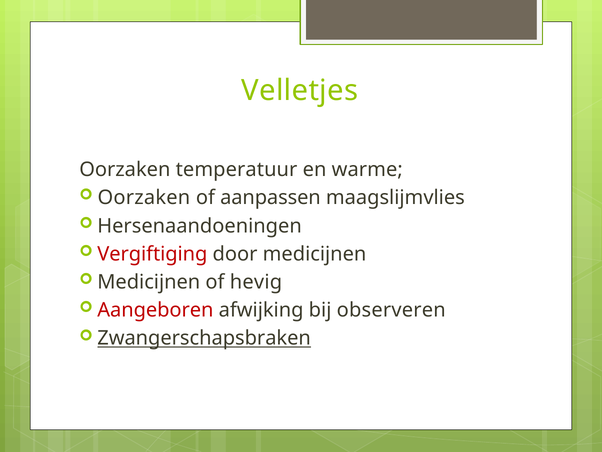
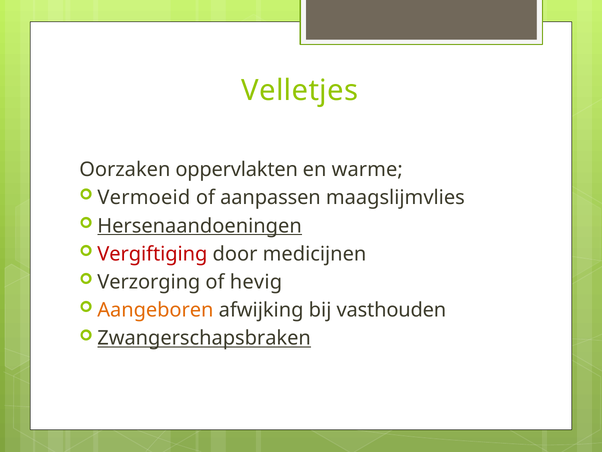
temperatuur: temperatuur -> oppervlakten (237, 169)
Oorzaken: Oorzaken -> Vermoeid (144, 198)
Hersenaandoeningen underline: none -> present (200, 226)
Medicijnen: Medicijnen -> Verzorging (149, 282)
Aangeboren colour: red -> orange (155, 310)
observeren: observeren -> vasthouden (391, 310)
